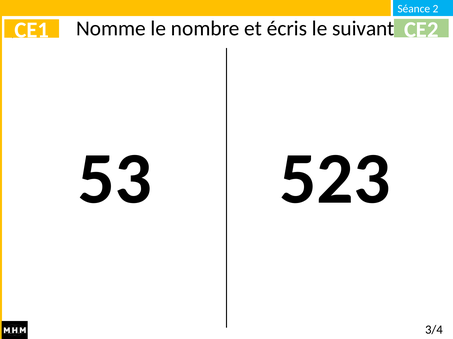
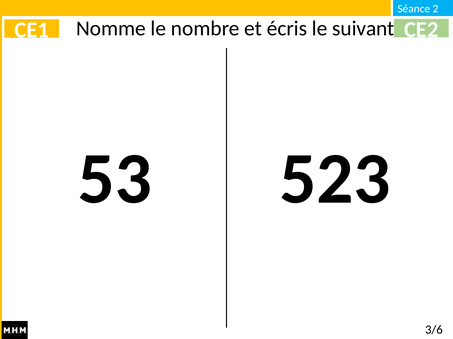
3/4: 3/4 -> 3/6 (434, 331)
